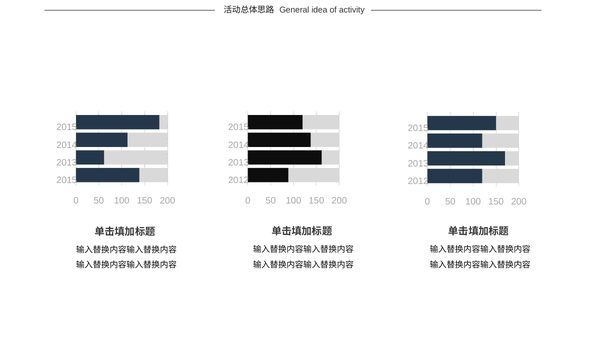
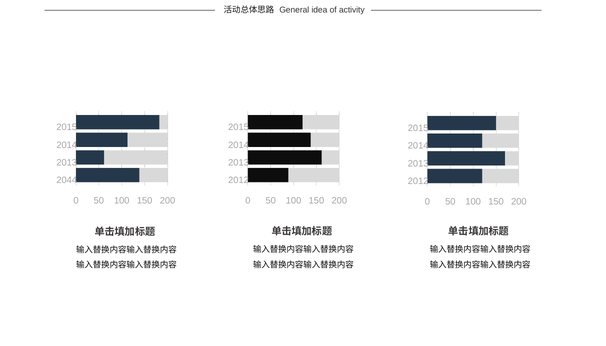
2015: 2015 -> 2044 (67, 180)
